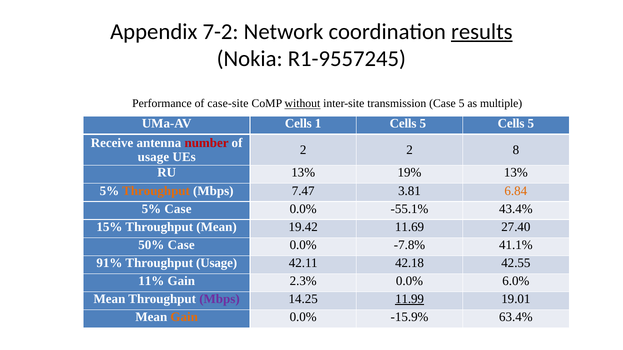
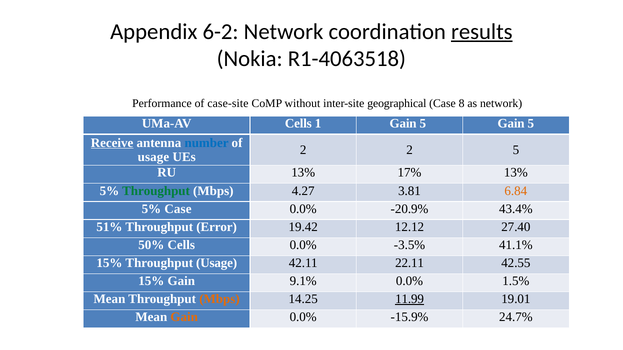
7-2: 7-2 -> 6-2 (221, 32)
R1-9557245: R1-9557245 -> R1-4063518 (347, 59)
without underline: present -> none (302, 104)
transmission: transmission -> geographical (397, 104)
Case 5: 5 -> 8 (462, 104)
as multiple: multiple -> network (501, 104)
1 Cells: Cells -> Gain (403, 124)
5 Cells: Cells -> Gain (511, 124)
Receive underline: none -> present (112, 143)
number colour: red -> blue (207, 143)
2 8: 8 -> 5 (516, 150)
19%: 19% -> 17% (410, 173)
Throughput colour: orange -> green (156, 191)
7.47: 7.47 -> 4.27 (303, 191)
-55.1%: -55.1% -> -20.9% (410, 209)
15%: 15% -> 51% (109, 227)
Throughput Mean: Mean -> Error (217, 227)
11.69: 11.69 -> 12.12 (410, 227)
50% Case: Case -> Cells (181, 245)
-7.8%: -7.8% -> -3.5% (409, 245)
91%: 91% -> 15% (109, 263)
42.18: 42.18 -> 22.11 (410, 263)
11%: 11% -> 15% (151, 281)
2.3%: 2.3% -> 9.1% (303, 281)
6.0%: 6.0% -> 1.5% (516, 281)
Mbps colour: purple -> orange (219, 299)
63.4%: 63.4% -> 24.7% (516, 317)
